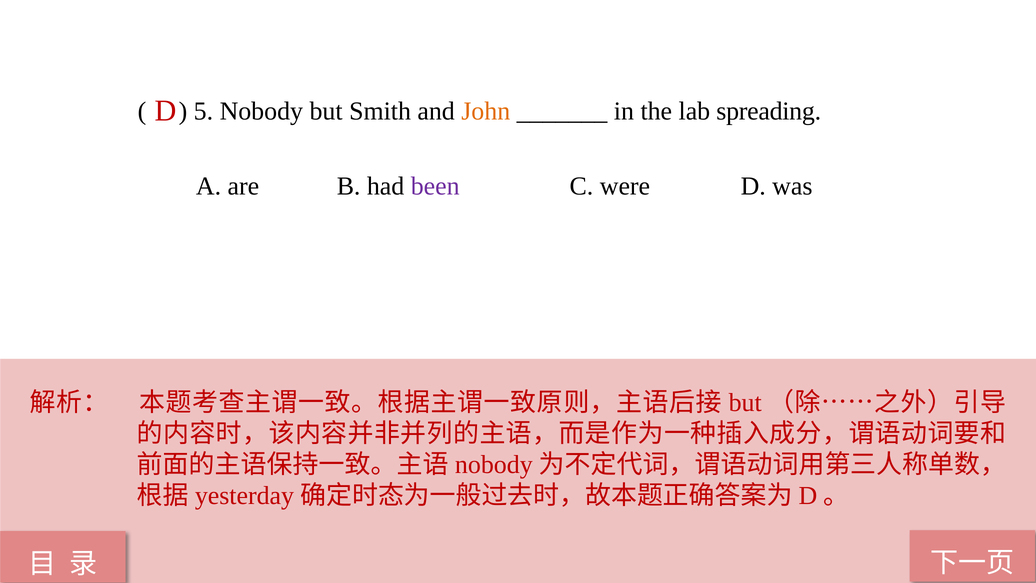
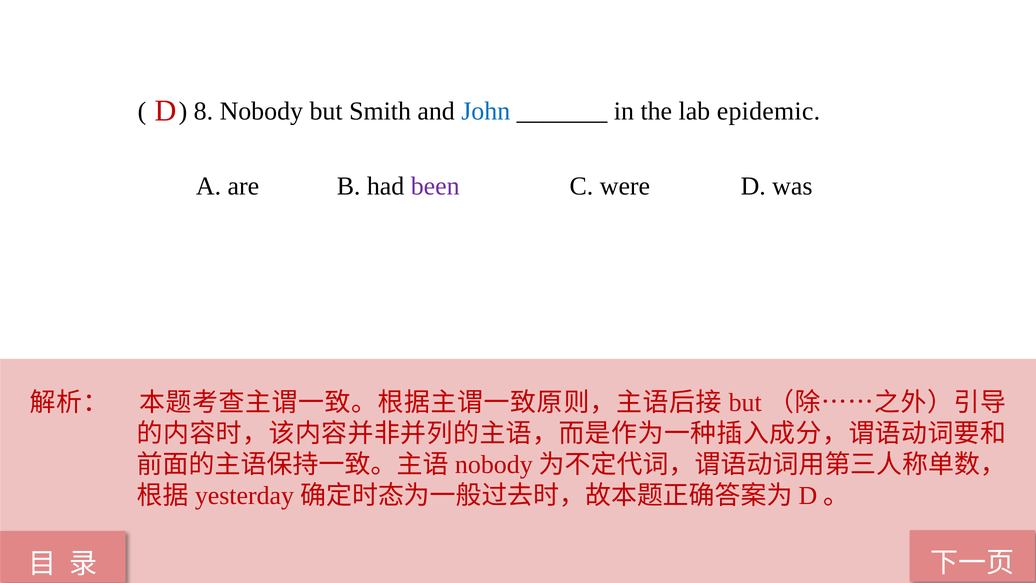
5: 5 -> 8 (203, 111)
John colour: orange -> blue (486, 111)
spreading: spreading -> epidemic (768, 111)
